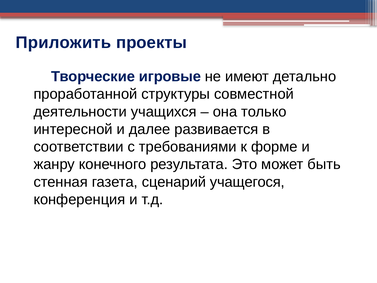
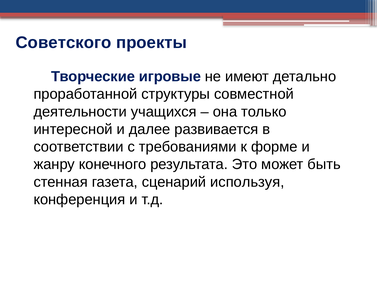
Приложить: Приложить -> Советского (63, 43)
учащегося: учащегося -> используя (247, 182)
